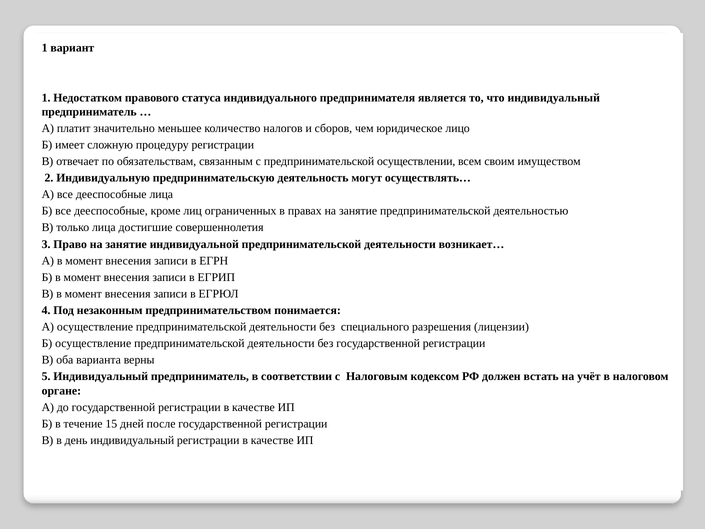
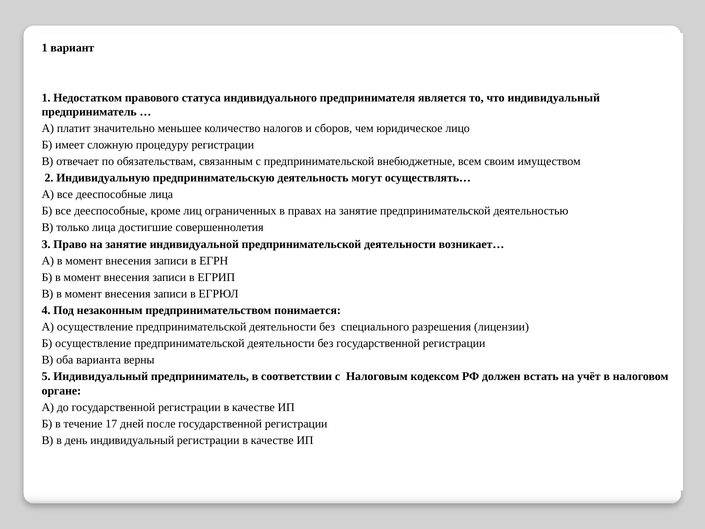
осуществлении: осуществлении -> внебюджетные (416, 161)
15: 15 -> 17 (111, 424)
